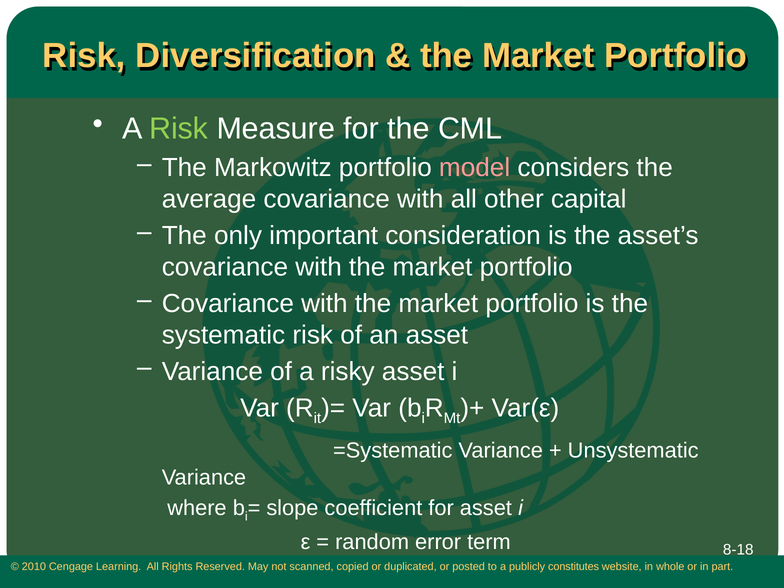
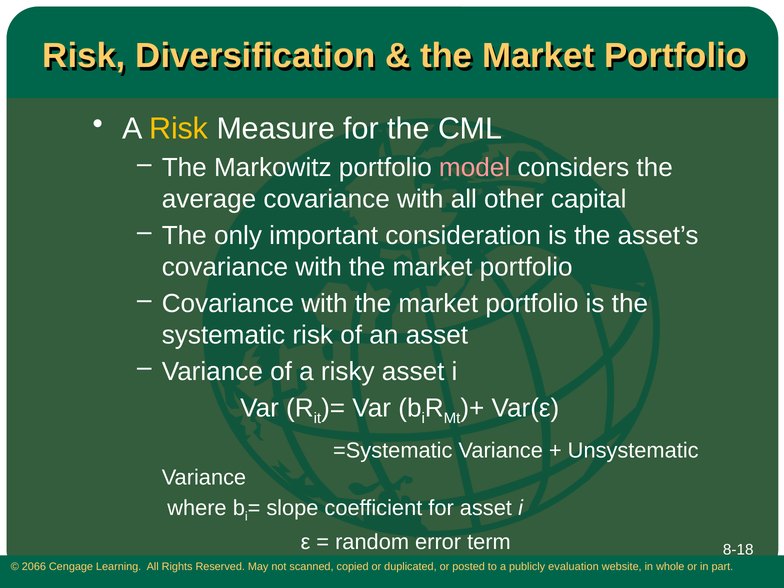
Risk colour: light green -> yellow (179, 129)
2010: 2010 -> 2066 (34, 567)
constitutes: constitutes -> evaluation (573, 567)
